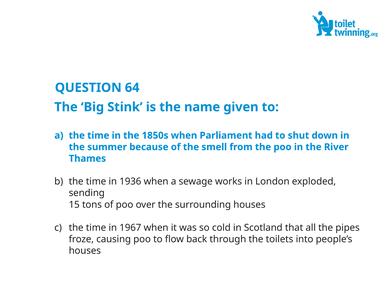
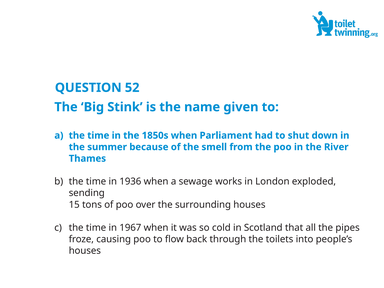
64: 64 -> 52 (132, 88)
